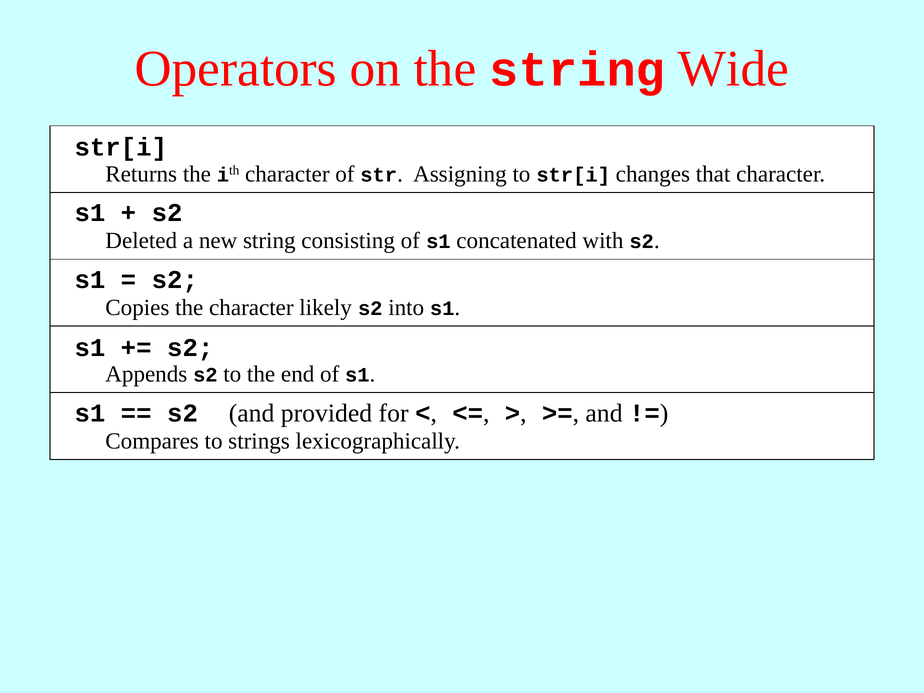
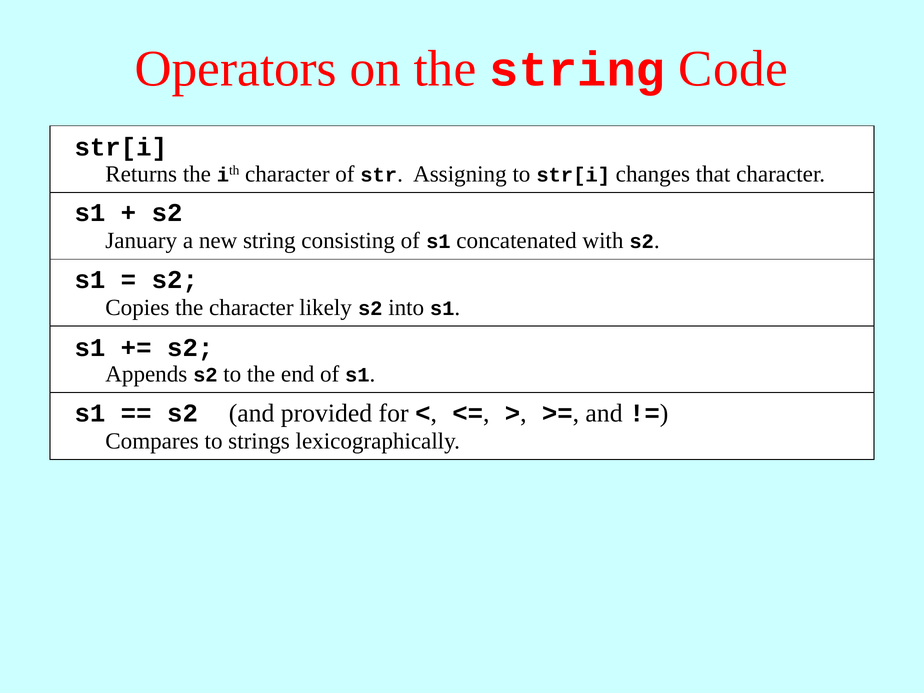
Wide: Wide -> Code (733, 69)
Deleted: Deleted -> January (141, 241)
